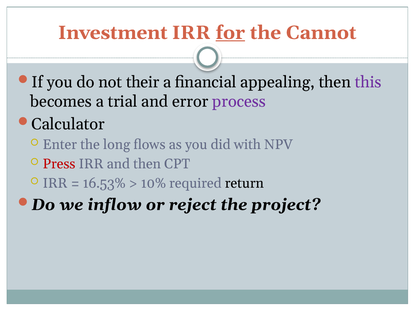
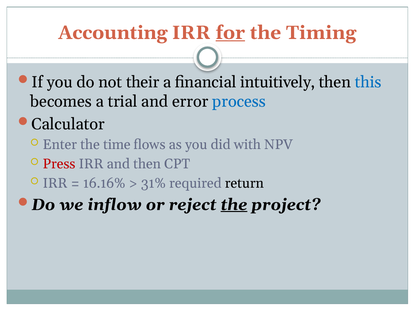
Investment: Investment -> Accounting (113, 33)
Cannot: Cannot -> Timing (321, 33)
appealing: appealing -> intuitively (278, 82)
this colour: purple -> blue (368, 82)
process colour: purple -> blue (239, 102)
long: long -> time (117, 145)
16.53%: 16.53% -> 16.16% (104, 183)
10%: 10% -> 31% (153, 183)
the underline: none -> present (234, 205)
